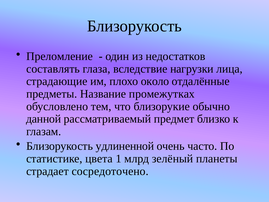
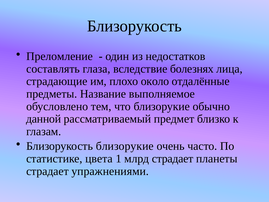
нагрузки: нагрузки -> болезнях (192, 69)
промежутках: промежутках -> выполняемое (162, 94)
Близорукость удлиненной: удлиненной -> близорукие (125, 146)
млрд зелёный: зелёный -> страдает (173, 158)
сосредоточено: сосредоточено -> упражнениями (110, 171)
